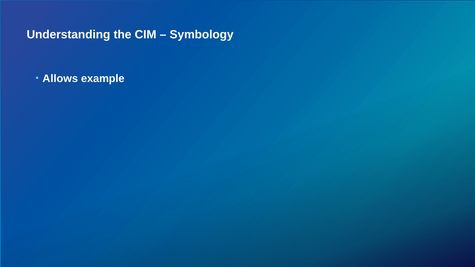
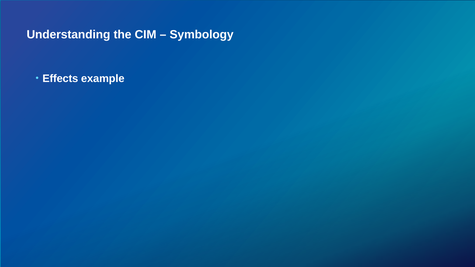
Allows: Allows -> Effects (60, 79)
